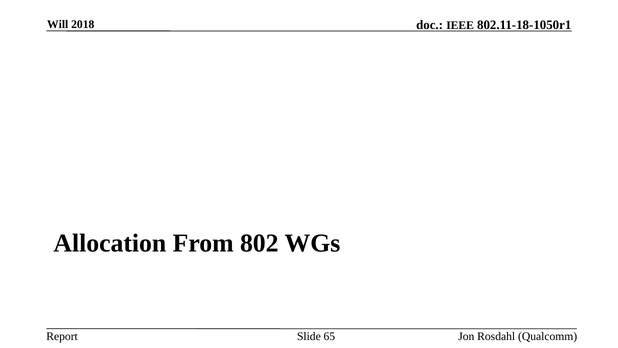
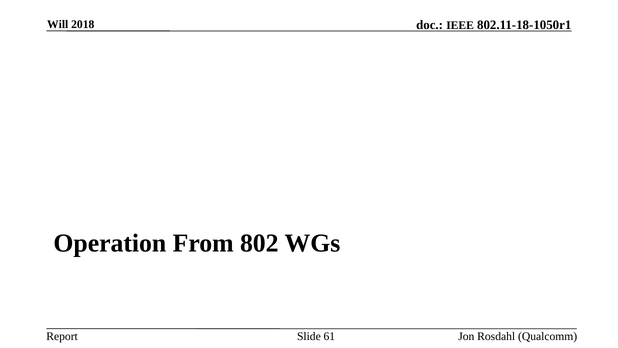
Allocation: Allocation -> Operation (110, 243)
65: 65 -> 61 (329, 336)
